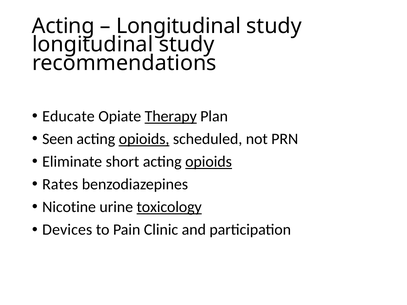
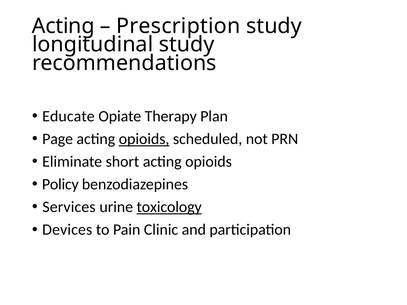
Longitudinal: Longitudinal -> Prescription (178, 26)
Therapy underline: present -> none (171, 116)
Seen: Seen -> Page (58, 139)
opioids underline: present -> none (209, 162)
Rates: Rates -> Policy (60, 184)
Nicotine: Nicotine -> Services (69, 207)
